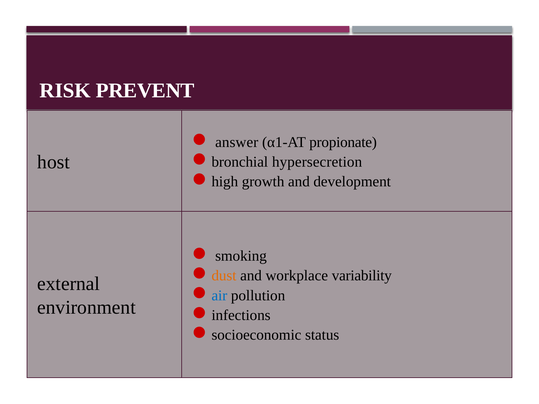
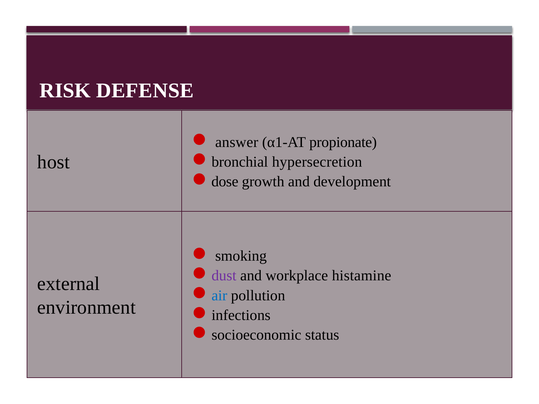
PREVENT: PREVENT -> DEFENSE (145, 91)
high: high -> dose (225, 182)
dust colour: orange -> purple (224, 276)
variability: variability -> histamine (362, 276)
